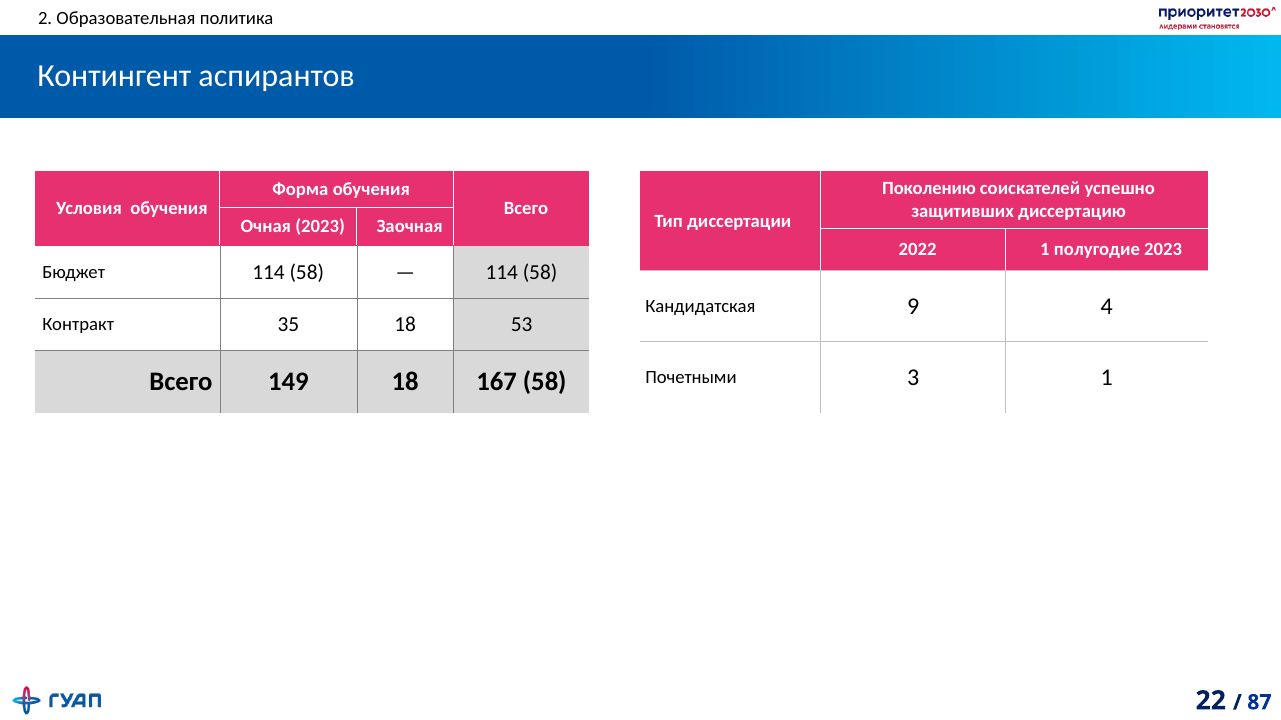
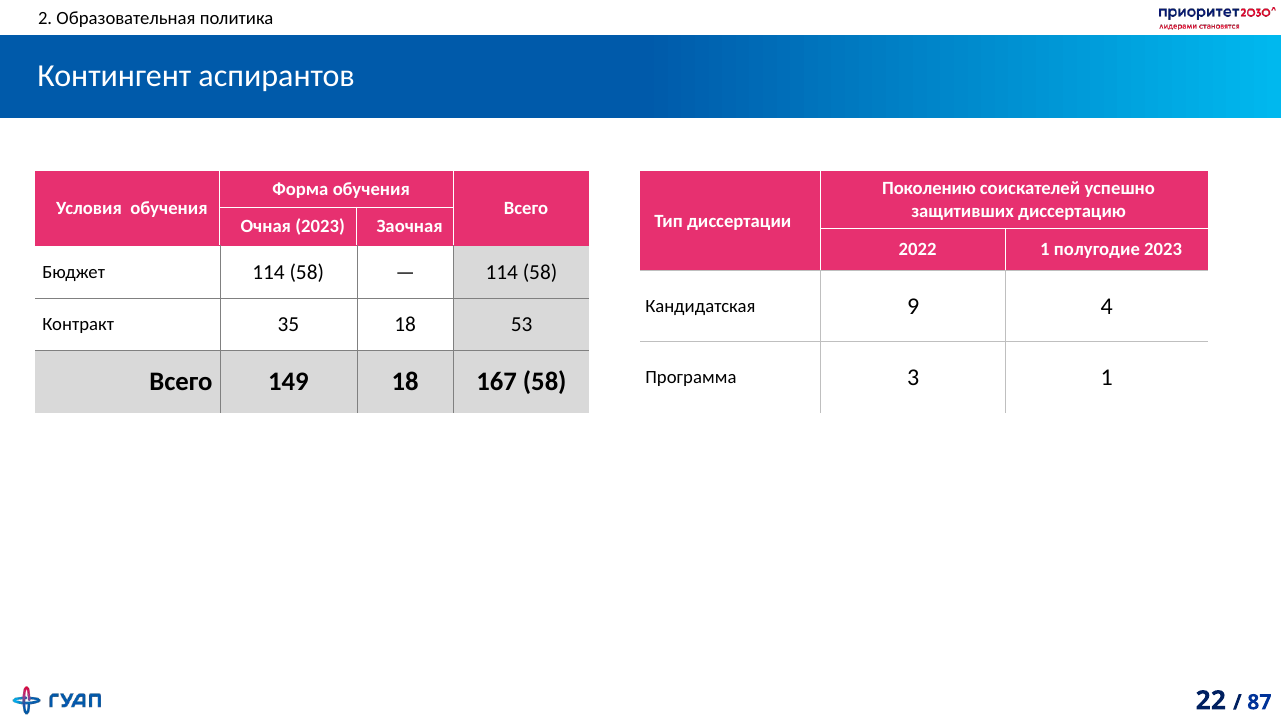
Почетными: Почетными -> Программа (691, 378)
